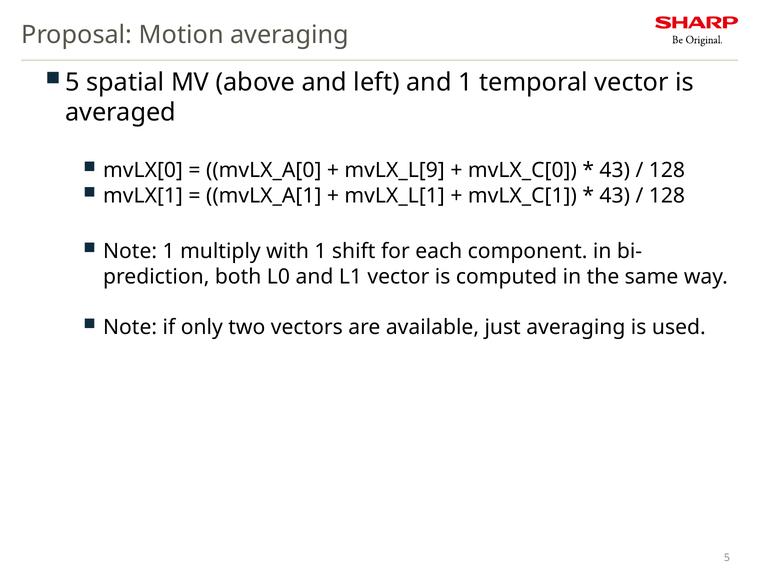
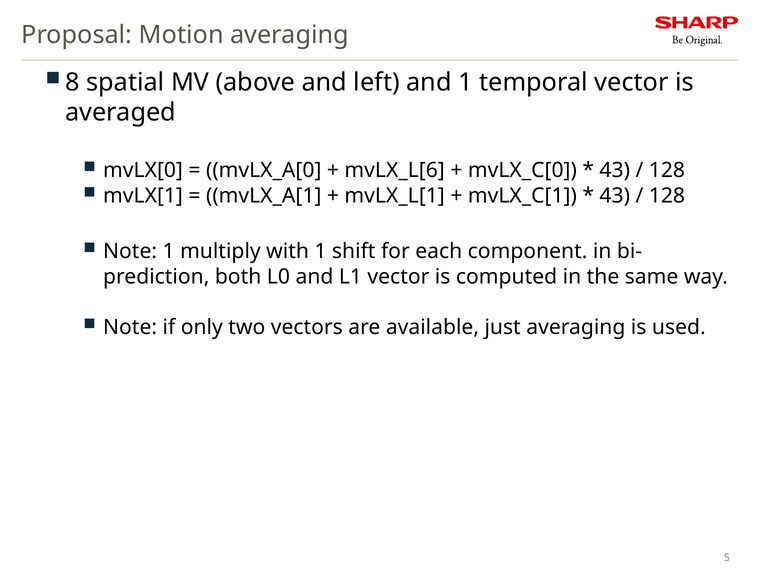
5: 5 -> 8 (72, 82)
mvLX_L[9: mvLX_L[9 -> mvLX_L[6 (395, 171)
